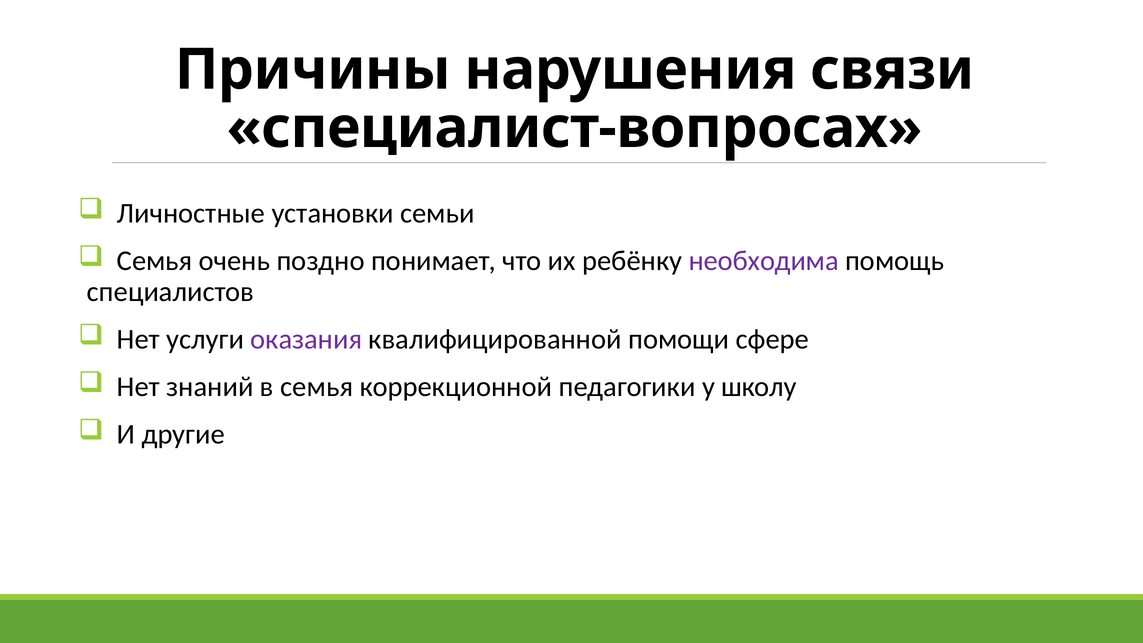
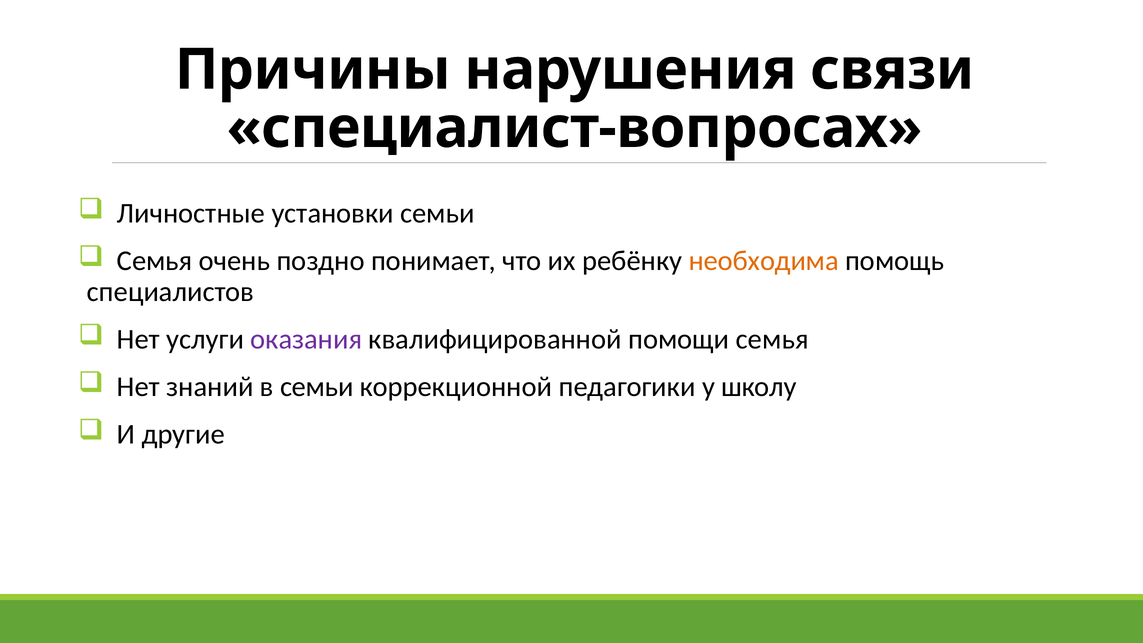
необходима colour: purple -> orange (764, 261)
помощи сфере: сфере -> семья (772, 339)
в семья: семья -> семьи (317, 387)
